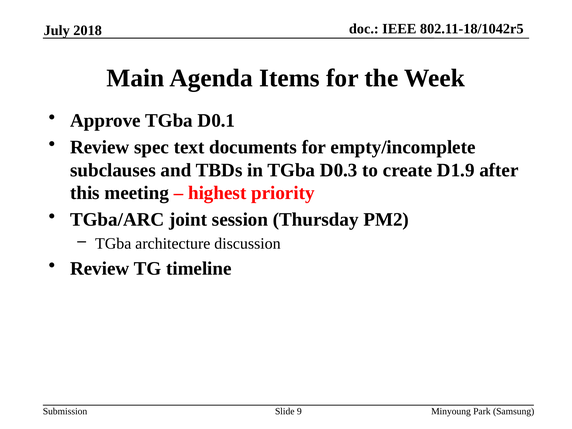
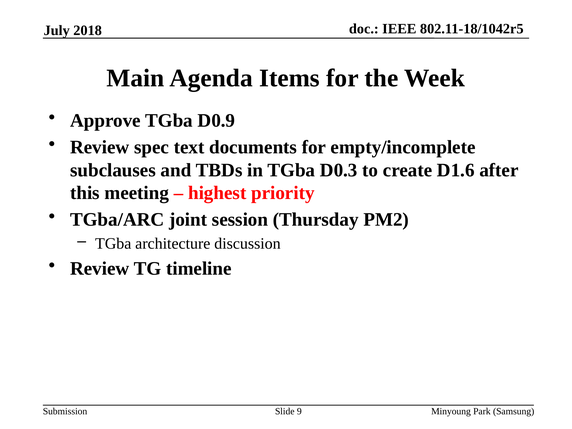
D0.1: D0.1 -> D0.9 (216, 121)
D1.9: D1.9 -> D1.6 (456, 170)
